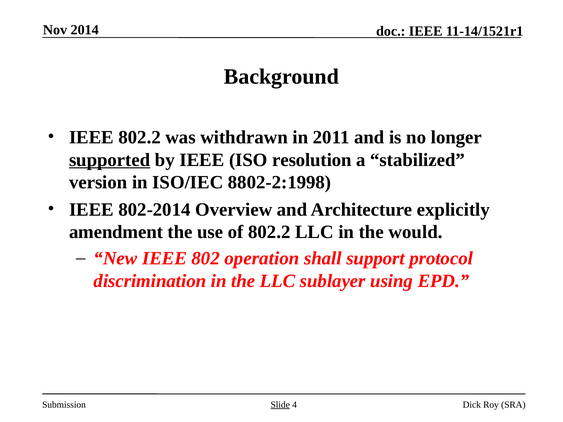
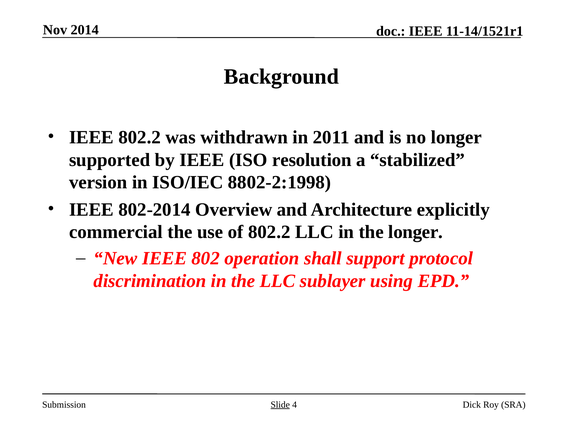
supported underline: present -> none (110, 160)
amendment: amendment -> commercial (116, 232)
the would: would -> longer (416, 232)
